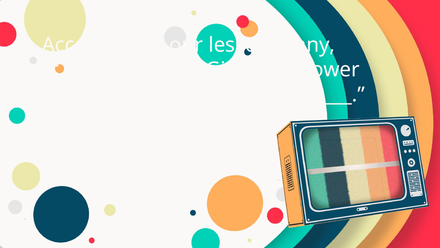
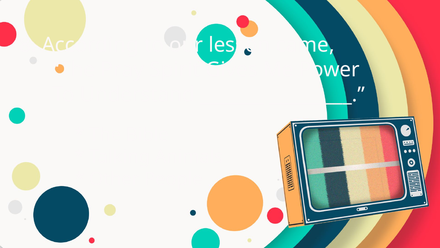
many: many -> came (305, 45)
